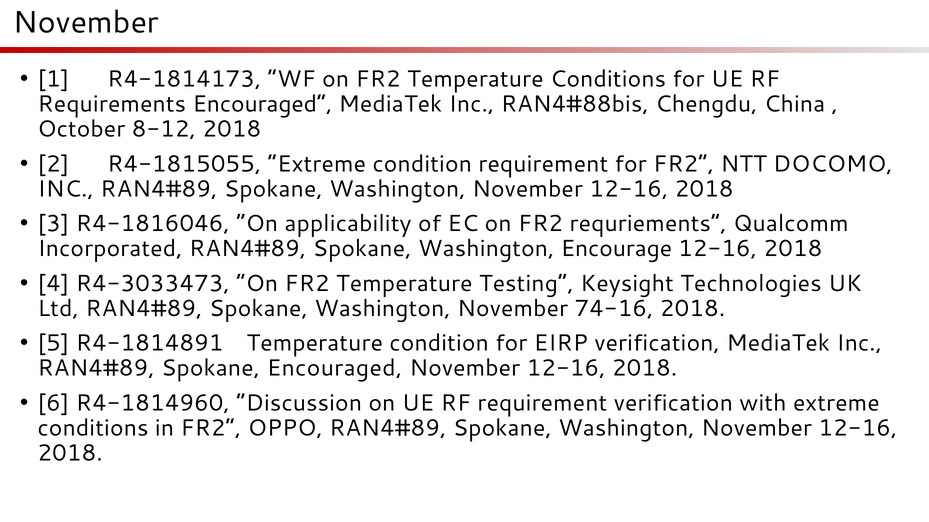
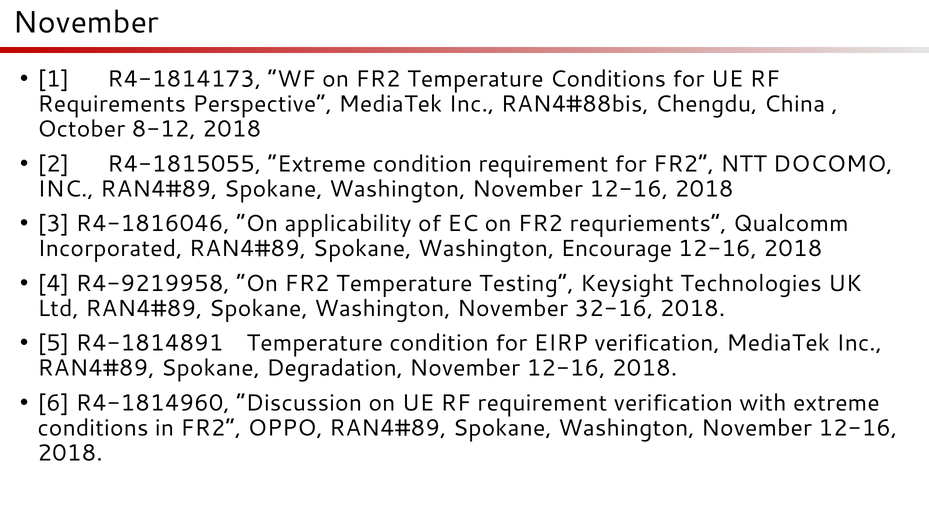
Requirements Encouraged: Encouraged -> Perspective (262, 104)
R4-3033473: R4-3033473 -> R4-9219958 (153, 284)
74-16: 74-16 -> 32-16 (614, 309)
Spokane Encouraged: Encouraged -> Degradation (335, 369)
